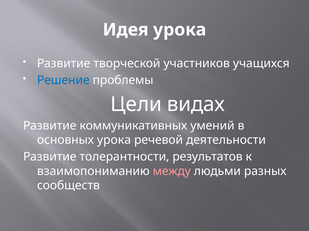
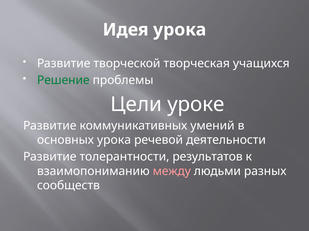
участников: участников -> творческая (197, 64)
Решение colour: blue -> green (63, 80)
видах: видах -> уроке (196, 105)
